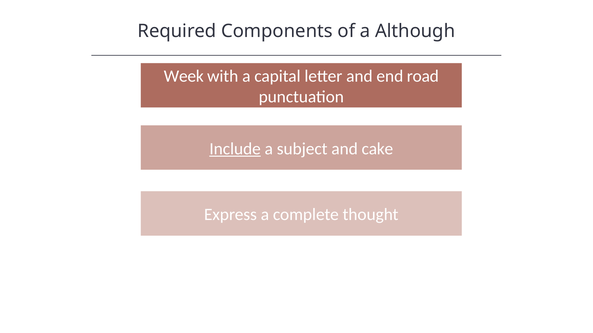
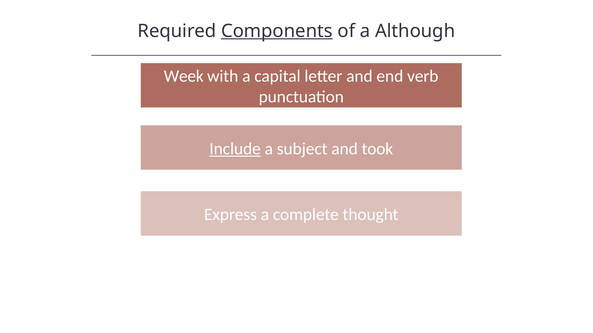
Components underline: none -> present (277, 31)
road: road -> verb (423, 76)
cake: cake -> took (377, 149)
